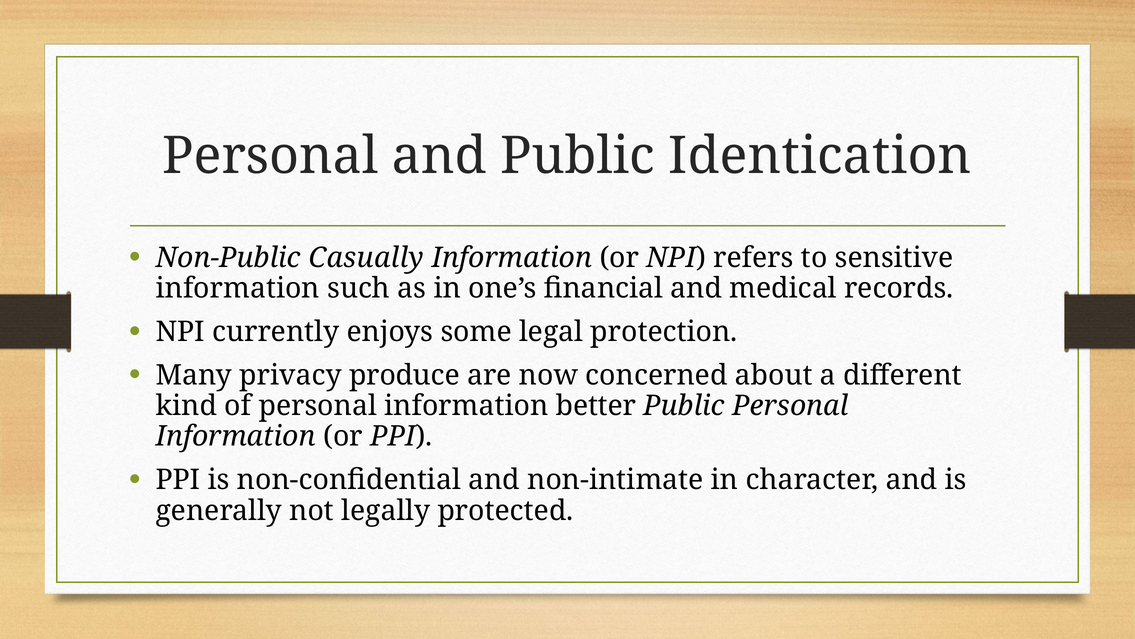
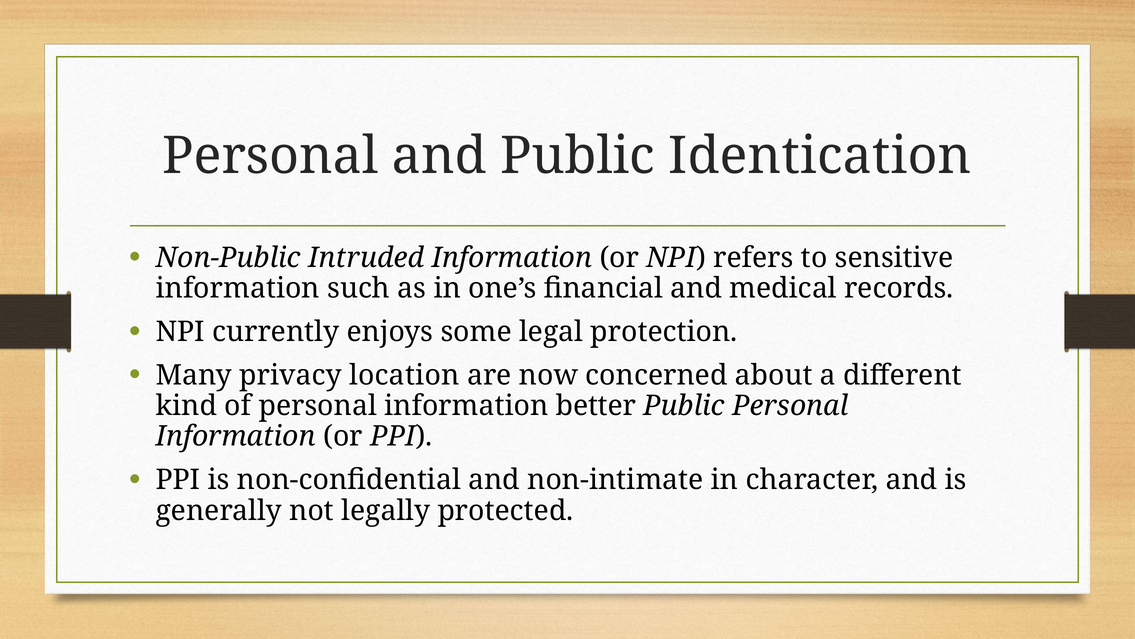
Casually: Casually -> Intruded (366, 257)
produce: produce -> location (404, 375)
